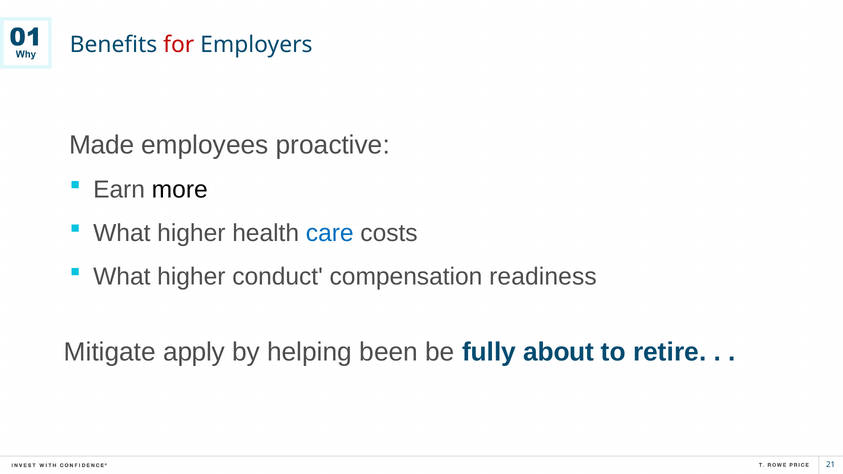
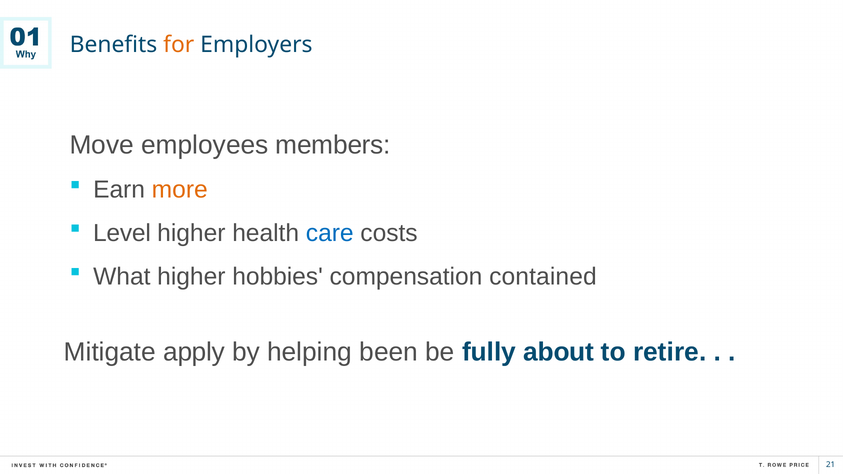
for colour: red -> orange (179, 45)
Made: Made -> Move (102, 145)
proactive: proactive -> members (333, 145)
more colour: black -> orange (180, 190)
What: What -> Level (122, 233)
conduct: conduct -> hobbies (278, 277)
readiness: readiness -> contained (543, 277)
